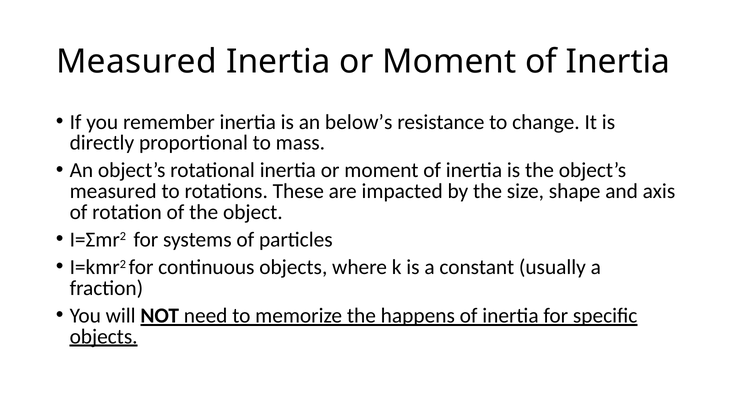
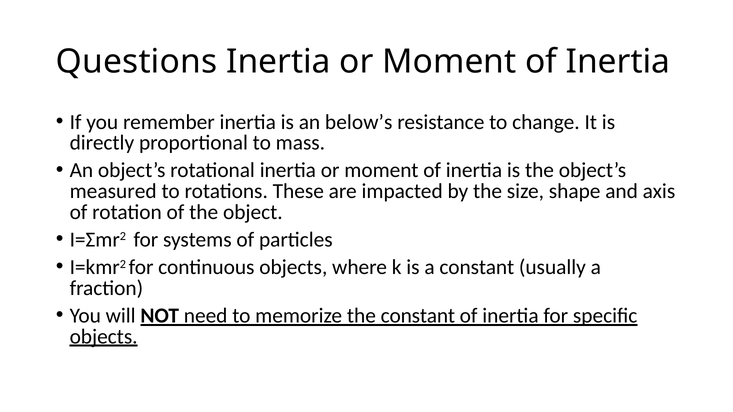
Measured: Measured -> Questions (137, 62)
the happens: happens -> constant (418, 316)
